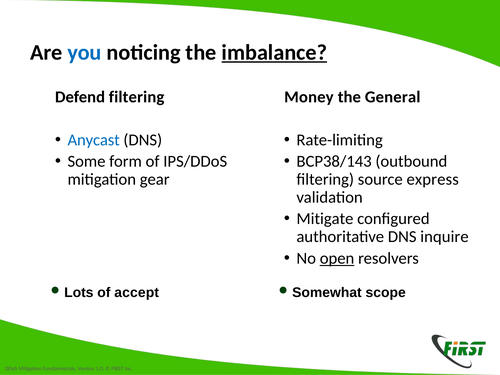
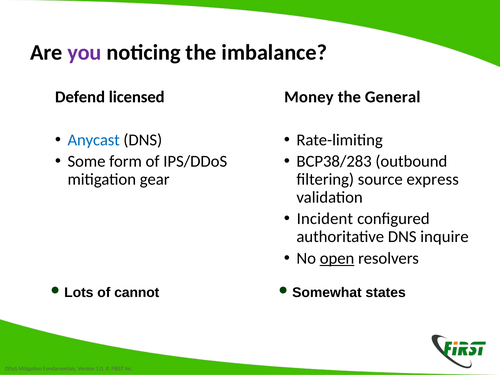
you colour: blue -> purple (84, 52)
imbalance underline: present -> none (274, 52)
Defend filtering: filtering -> licensed (137, 97)
BCP38/143: BCP38/143 -> BCP38/283 (334, 161)
Mitigate: Mitigate -> Incident (325, 219)
accept: accept -> cannot (137, 293)
scope: scope -> states (386, 293)
